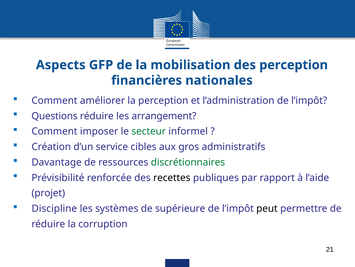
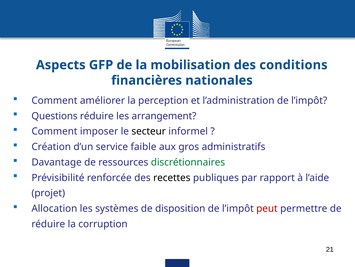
des perception: perception -> conditions (293, 65)
secteur colour: green -> black (149, 131)
cibles: cibles -> faible (144, 147)
Discipline: Discipline -> Allocation (54, 208)
supérieure: supérieure -> disposition (180, 208)
peut colour: black -> red (267, 208)
